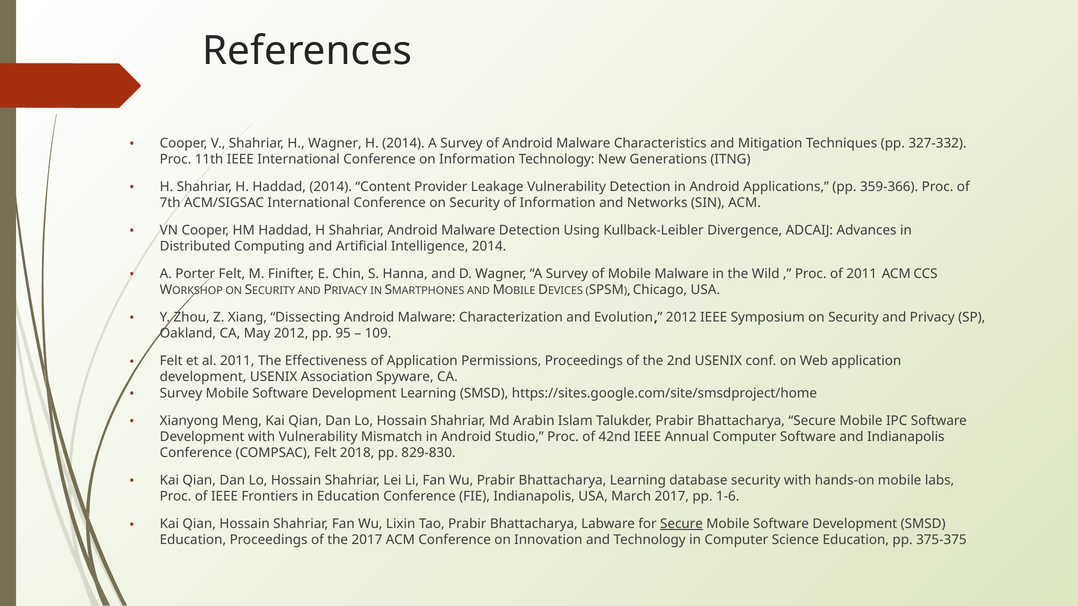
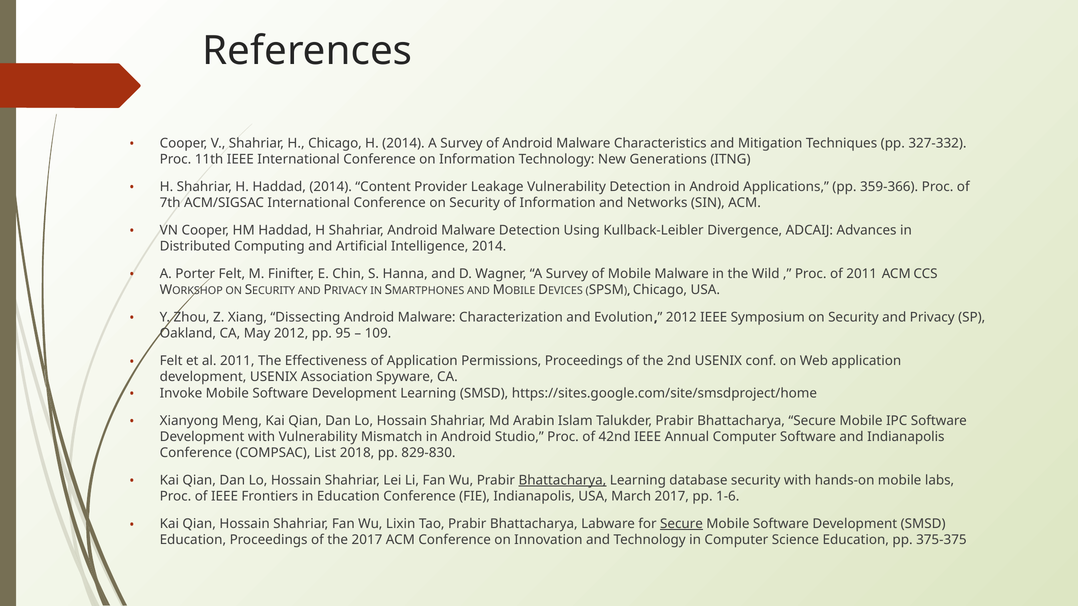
H Wagner: Wagner -> Chicago (335, 143)
Survey: Survey -> Invoke (181, 393)
COMPSAC Felt: Felt -> List (325, 453)
Bhattacharya underline: none -> present (562, 481)
